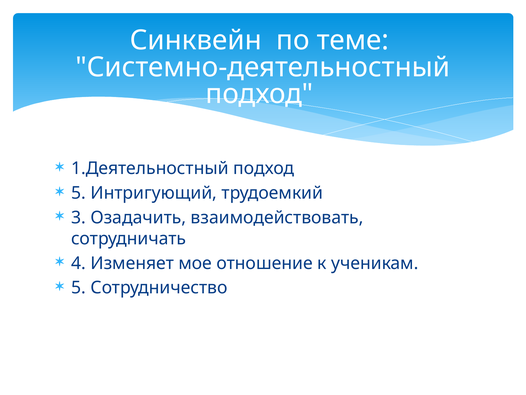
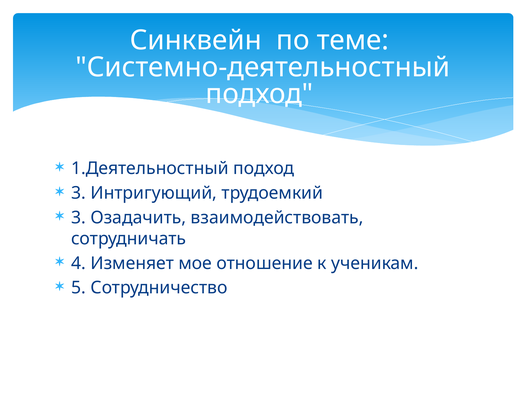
5: 5 -> 3 (79, 193)
